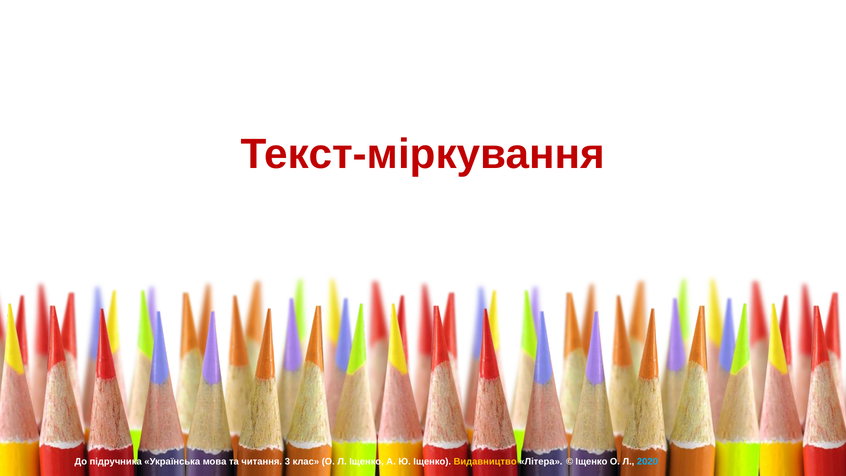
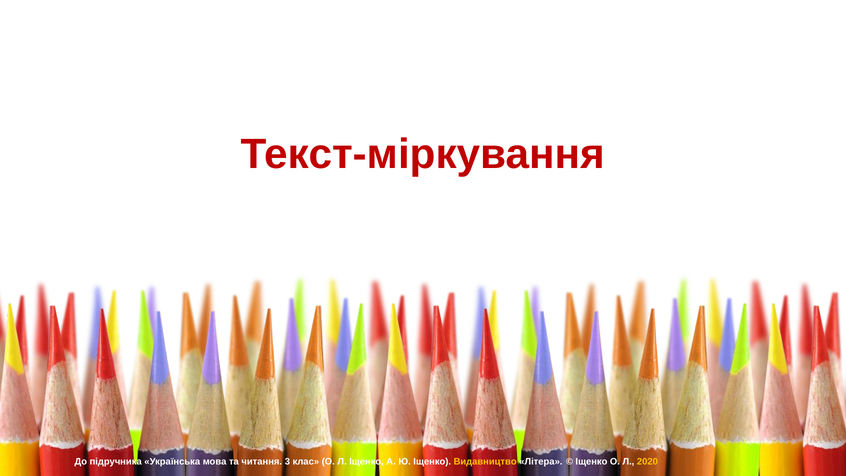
2020 colour: light blue -> yellow (647, 462)
